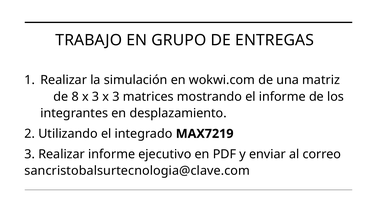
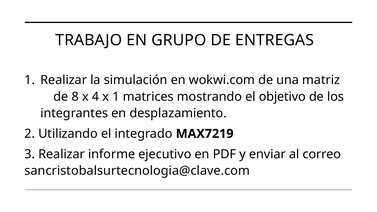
8 x 3: 3 -> 4 (96, 97)
3: 3 -> 1 (116, 97)
el informe: informe -> objetivo (282, 97)
